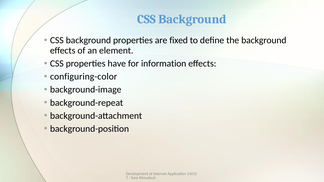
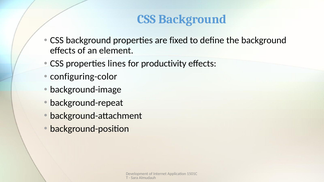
have: have -> lines (117, 64)
information: information -> productivity (164, 64)
